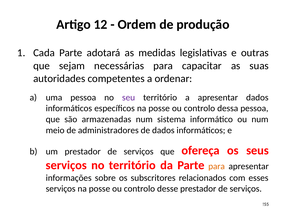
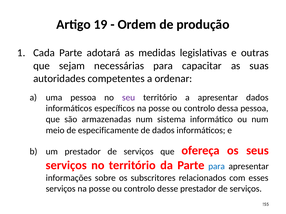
12: 12 -> 19 (101, 25)
administradores: administradores -> especificamente (108, 131)
para colour: orange -> blue (217, 167)
